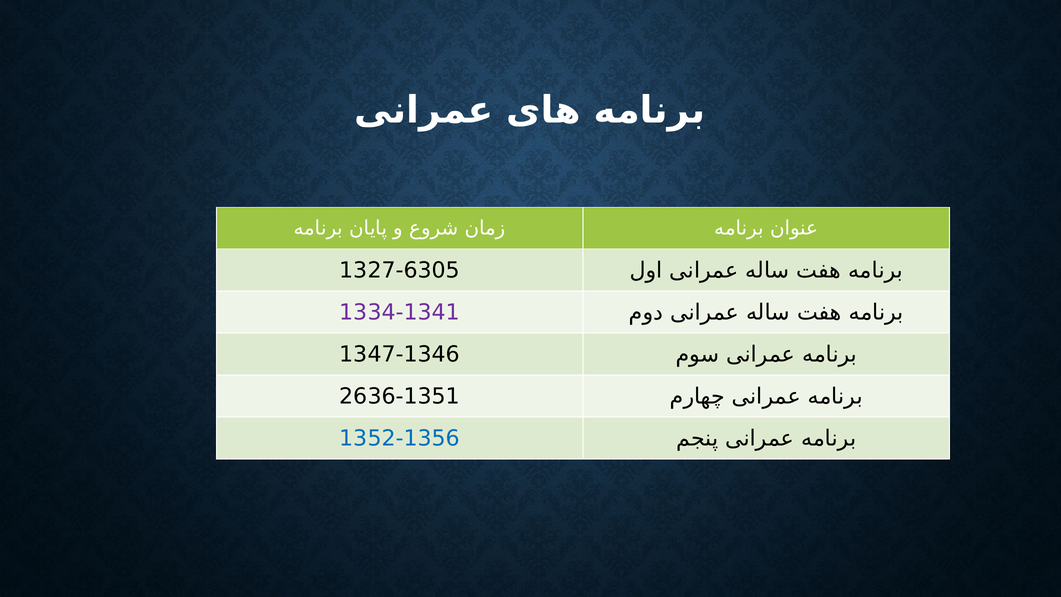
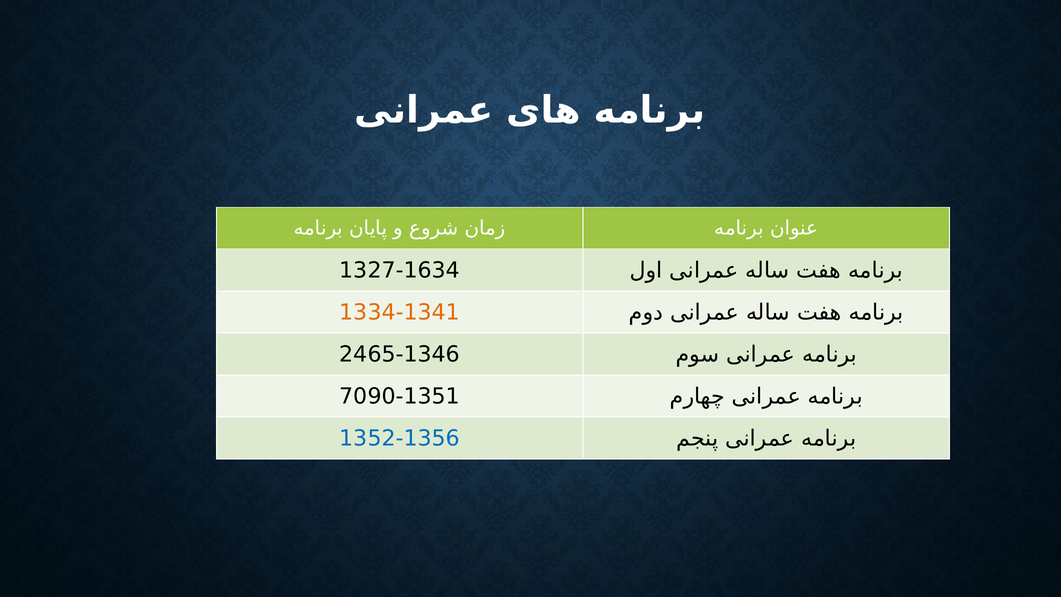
1327-6305: 1327-6305 -> 1327-1634 (400, 270)
1334-1341 colour: purple -> orange (400, 312)
1347-1346: 1347-1346 -> 2465-1346 (400, 354)
2636-1351: 2636-1351 -> 7090-1351 (400, 396)
